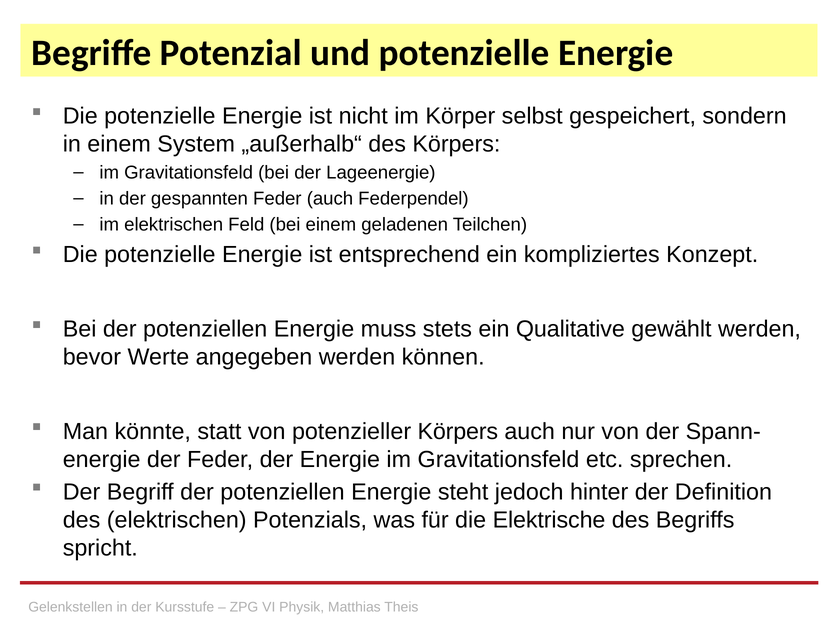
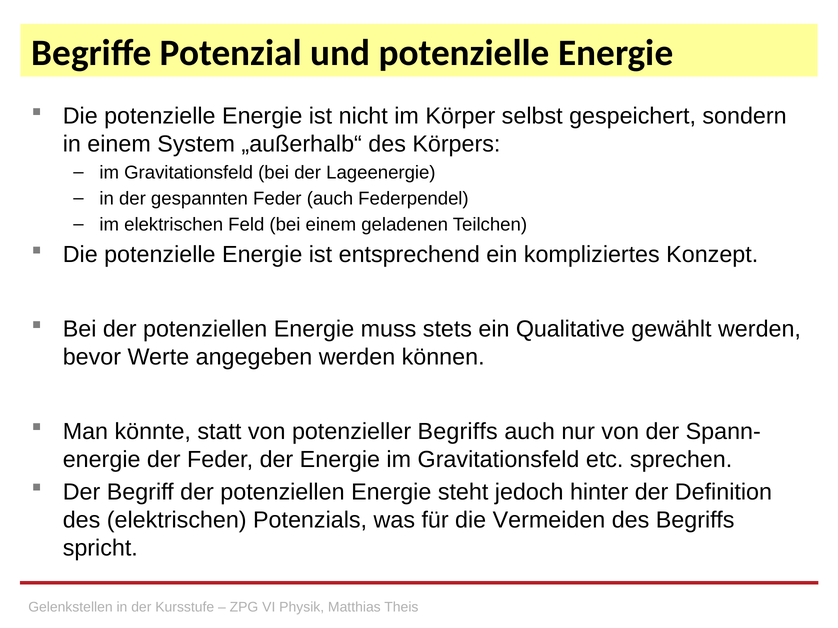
potenzieller Körpers: Körpers -> Begriffs (458, 432)
Elektrische: Elektrische -> Vermeiden (549, 520)
